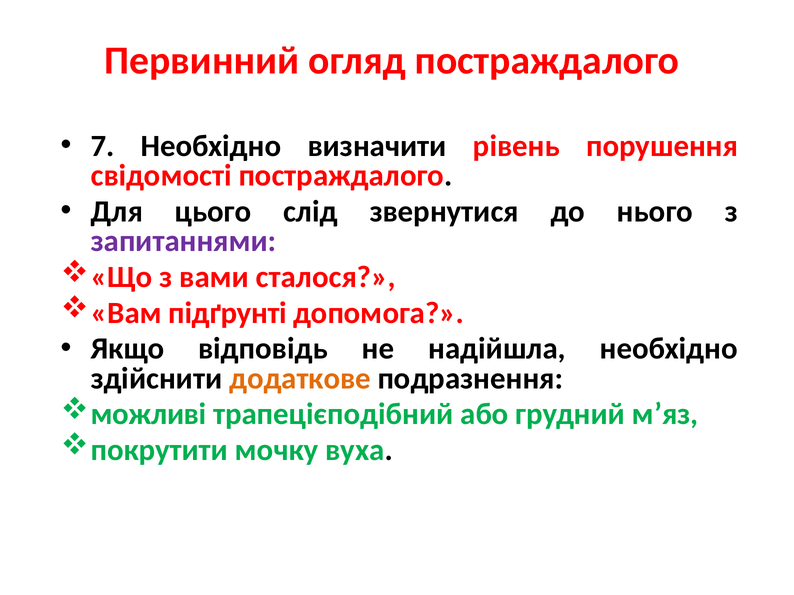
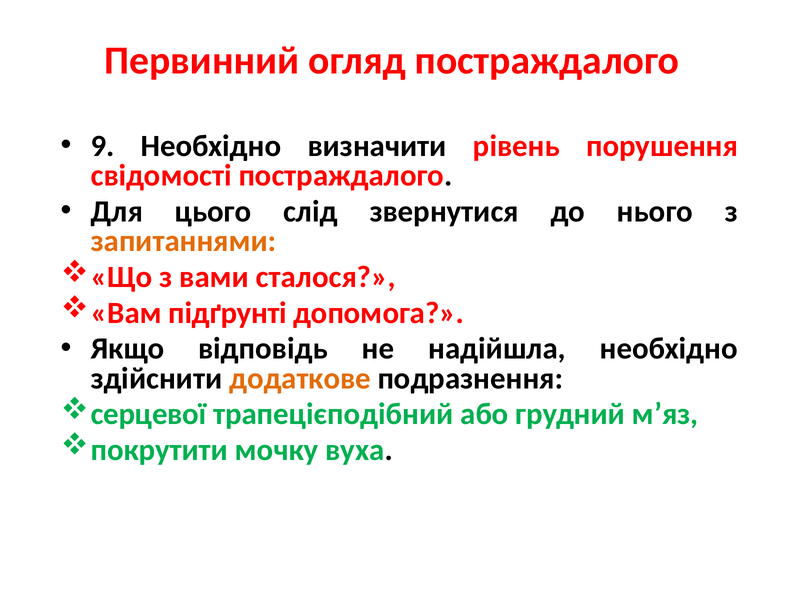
7: 7 -> 9 (103, 146)
запитаннями colour: purple -> orange (184, 241)
можливі: можливі -> серцевої (148, 415)
